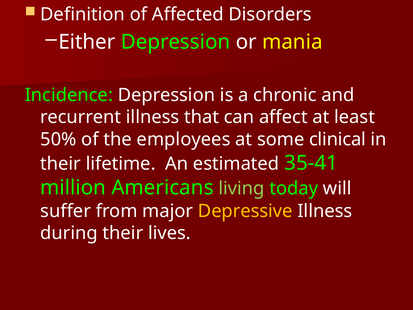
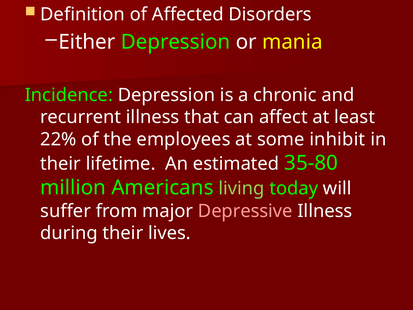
50%: 50% -> 22% (58, 139)
clinical: clinical -> inhibit (337, 139)
35-41: 35-41 -> 35-80 (311, 163)
Depressive colour: yellow -> pink (245, 211)
